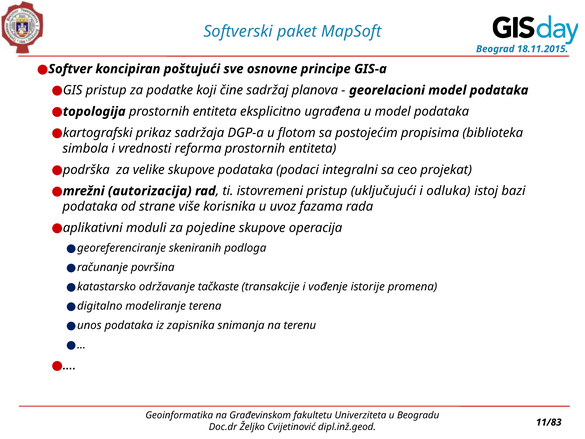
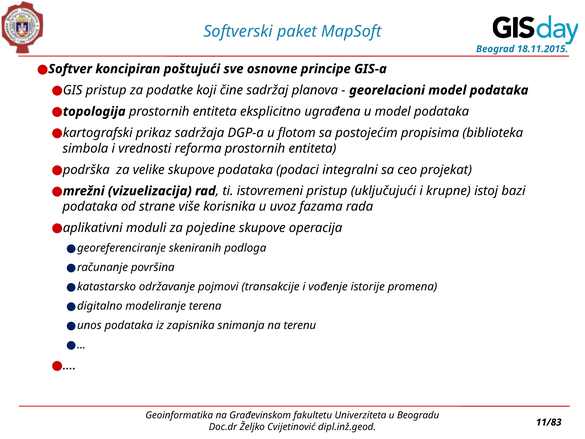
autorizacija: autorizacija -> vizuelizacija (150, 191)
odluka: odluka -> krupne (448, 191)
tačkaste: tačkaste -> pojmovi (218, 287)
